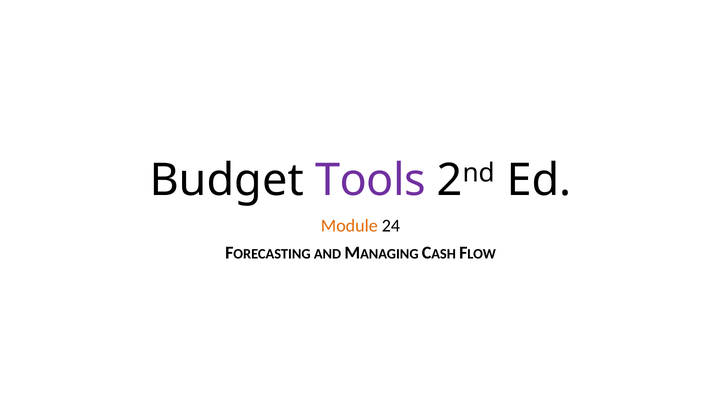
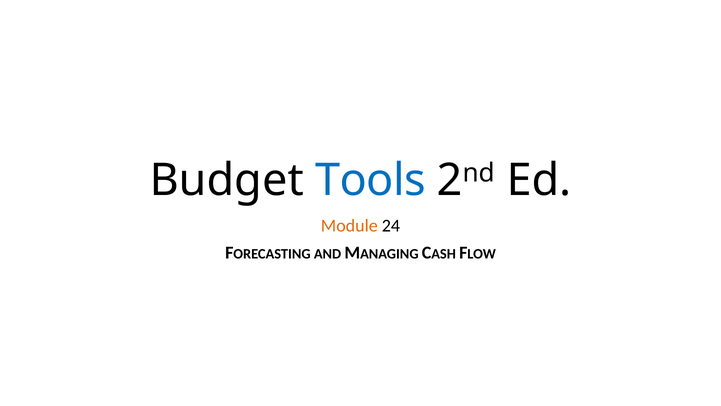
Tools colour: purple -> blue (371, 180)
